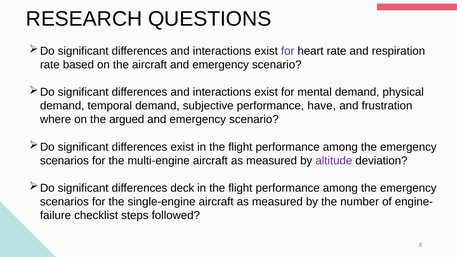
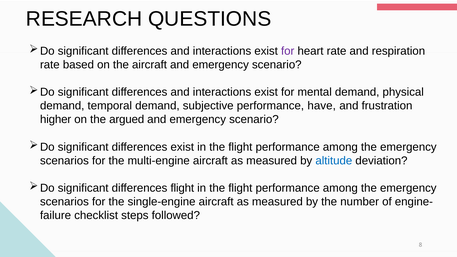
where: where -> higher (56, 120)
altitude colour: purple -> blue (334, 161)
differences deck: deck -> flight (182, 188)
